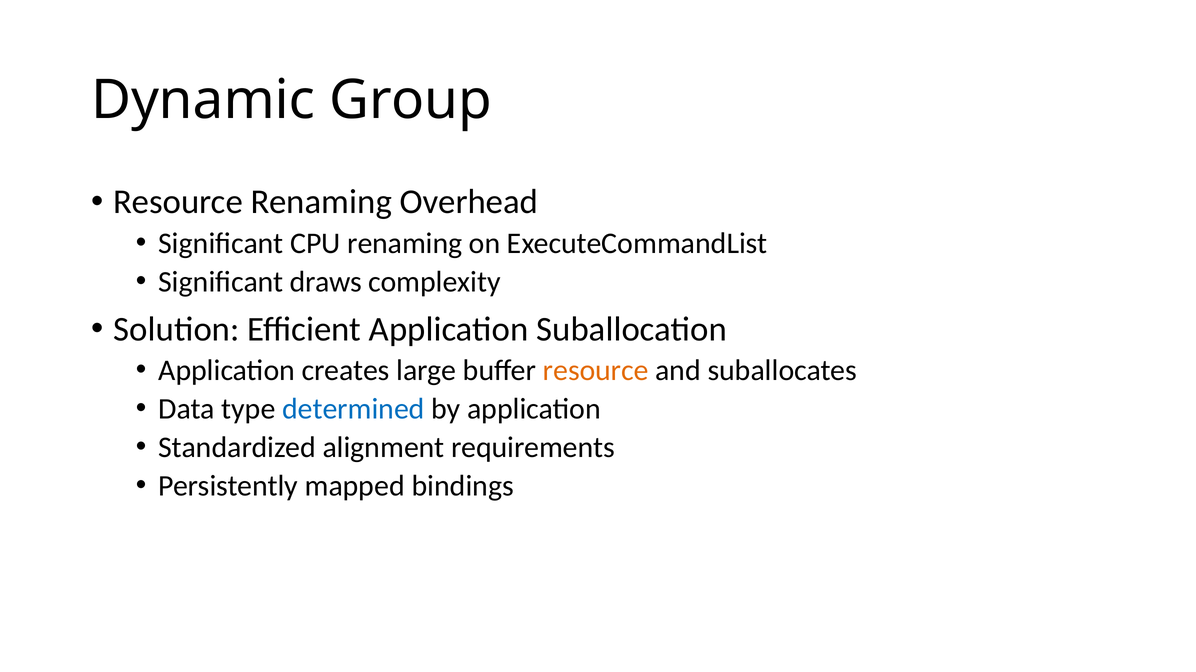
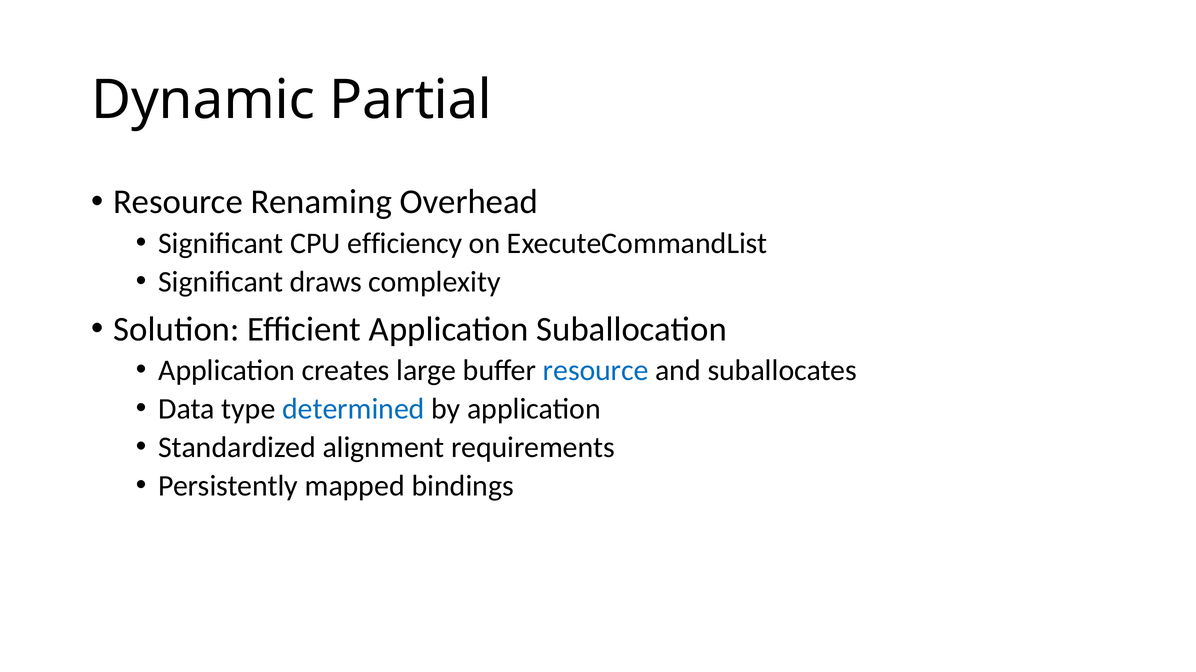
Group: Group -> Partial (411, 100)
CPU renaming: renaming -> efficiency (405, 243)
resource colour: orange -> blue (596, 371)
